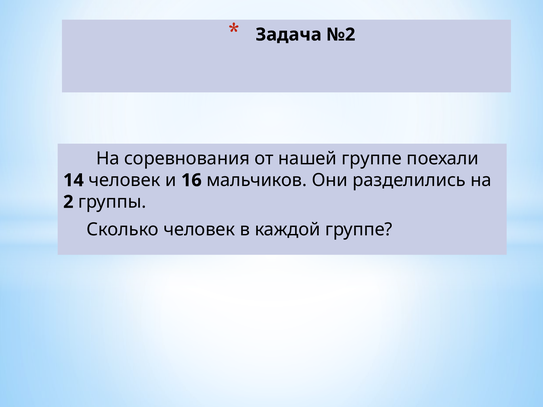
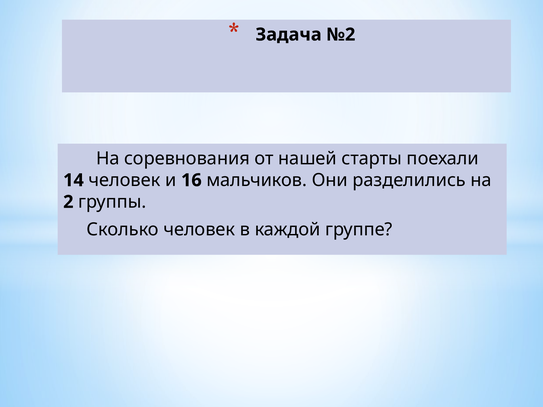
нашей группе: группе -> старты (372, 159)
